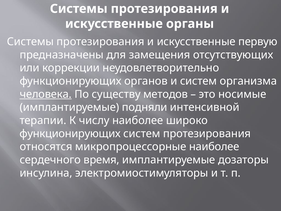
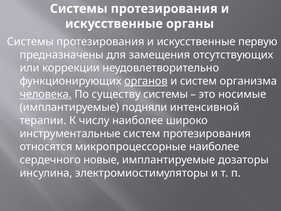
органов underline: none -> present (146, 81)
существу методов: методов -> системы (166, 94)
функционирующих: функционирующих -> инструментальные (70, 133)
время: время -> новые (102, 160)
